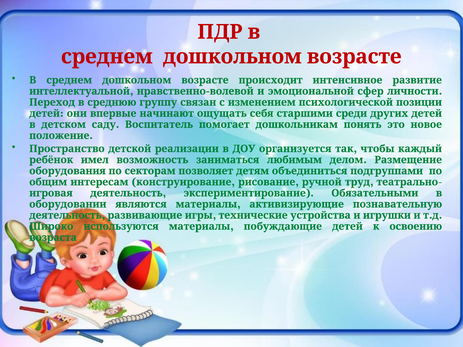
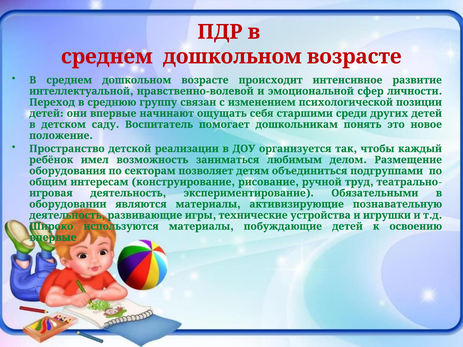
возраста: возраста -> впервые (53, 238)
